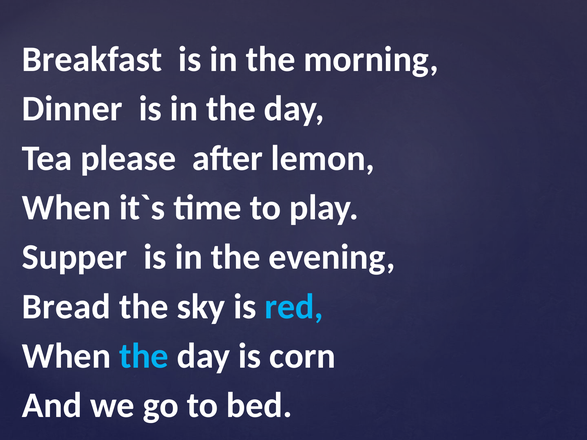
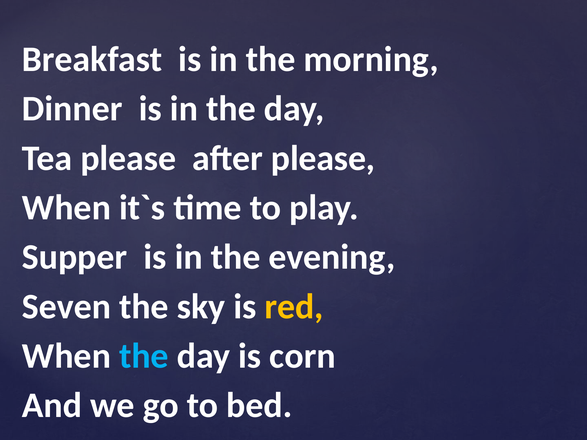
after lemon: lemon -> please (323, 158)
Bread: Bread -> Seven (66, 307)
red colour: light blue -> yellow (294, 307)
